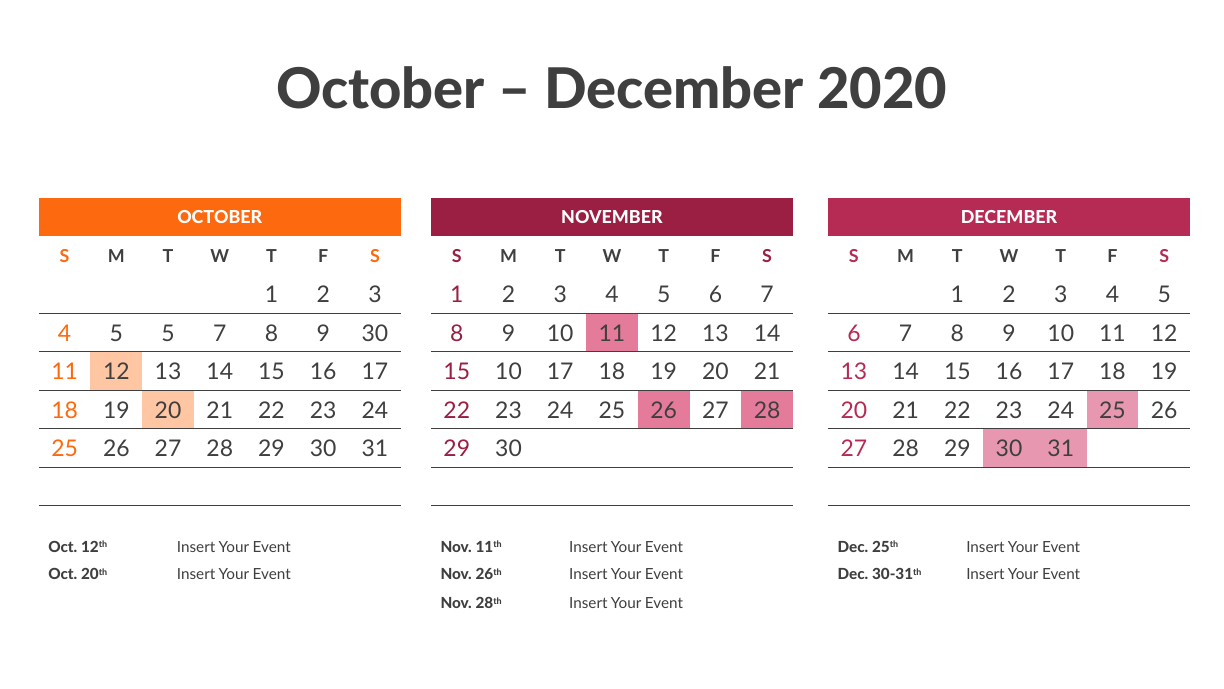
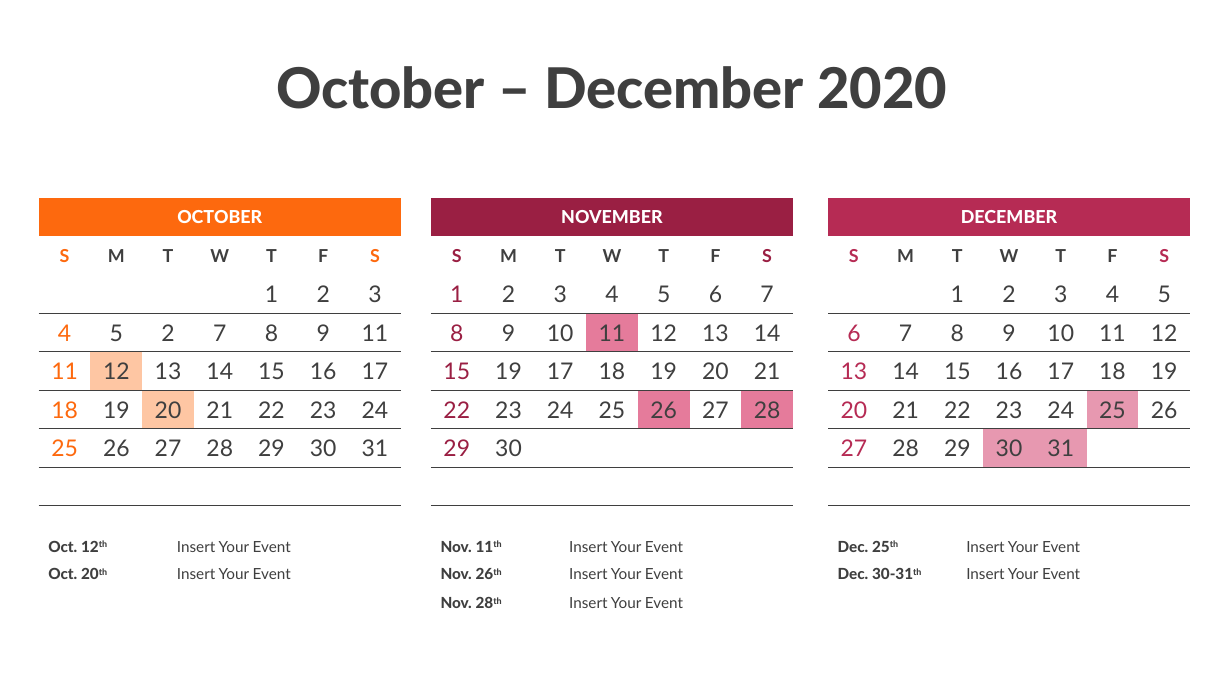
5 5: 5 -> 2 (168, 333)
9 30: 30 -> 11 (375, 333)
15 10: 10 -> 19 (509, 372)
